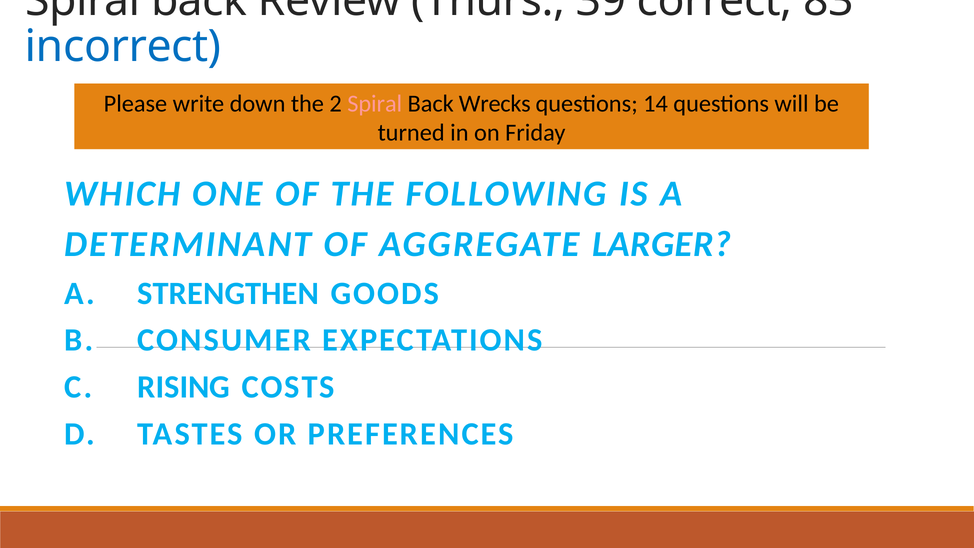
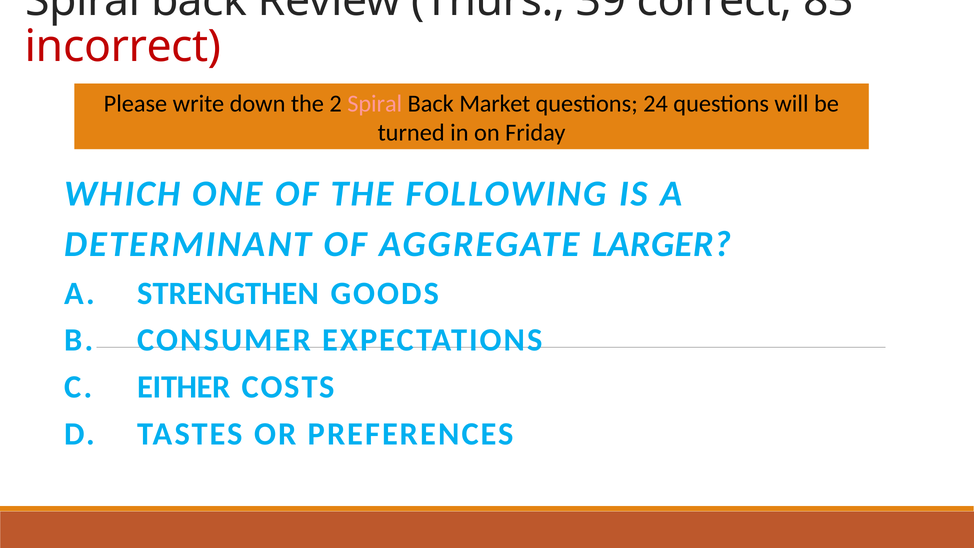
incorrect colour: blue -> red (123, 46)
Wrecks: Wrecks -> Market (495, 104)
14: 14 -> 24 (656, 104)
RISING: RISING -> EITHER (184, 387)
